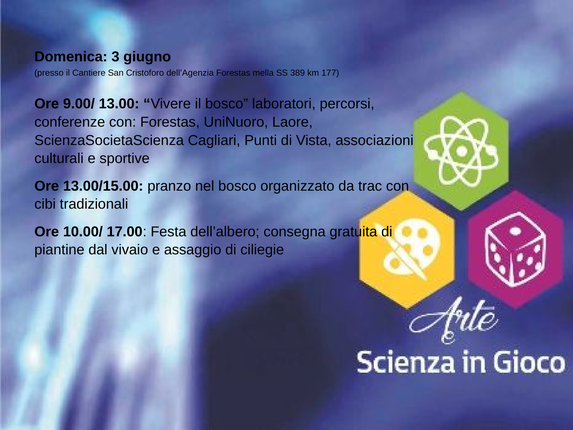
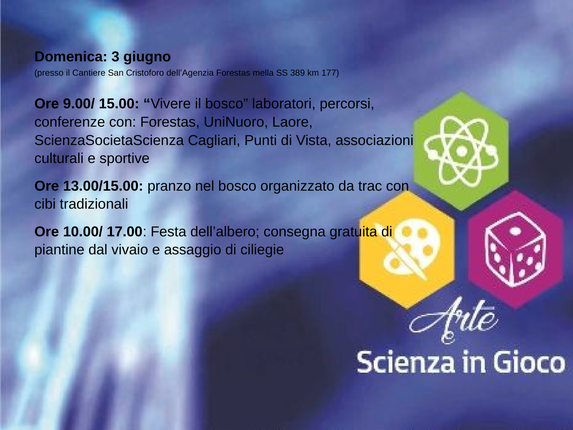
13.00: 13.00 -> 15.00 (119, 104)
